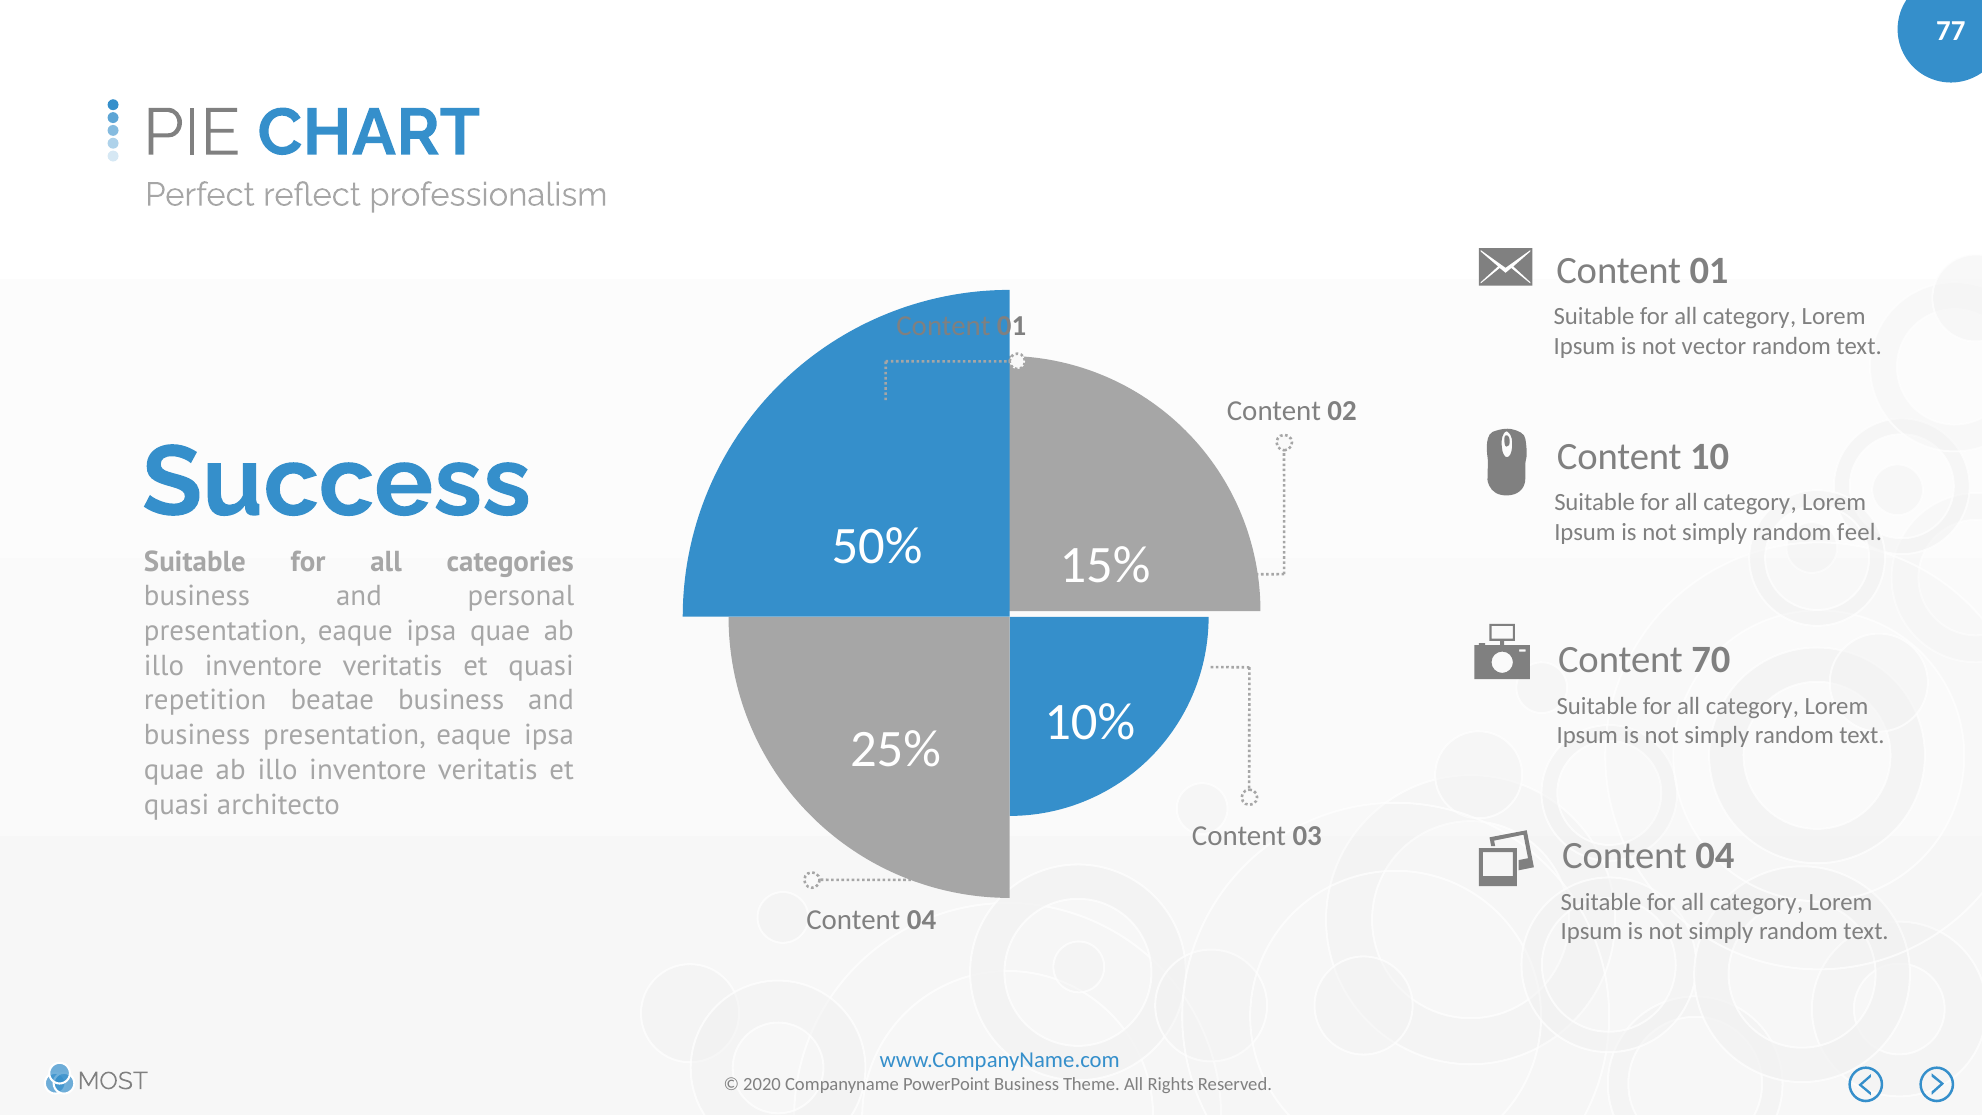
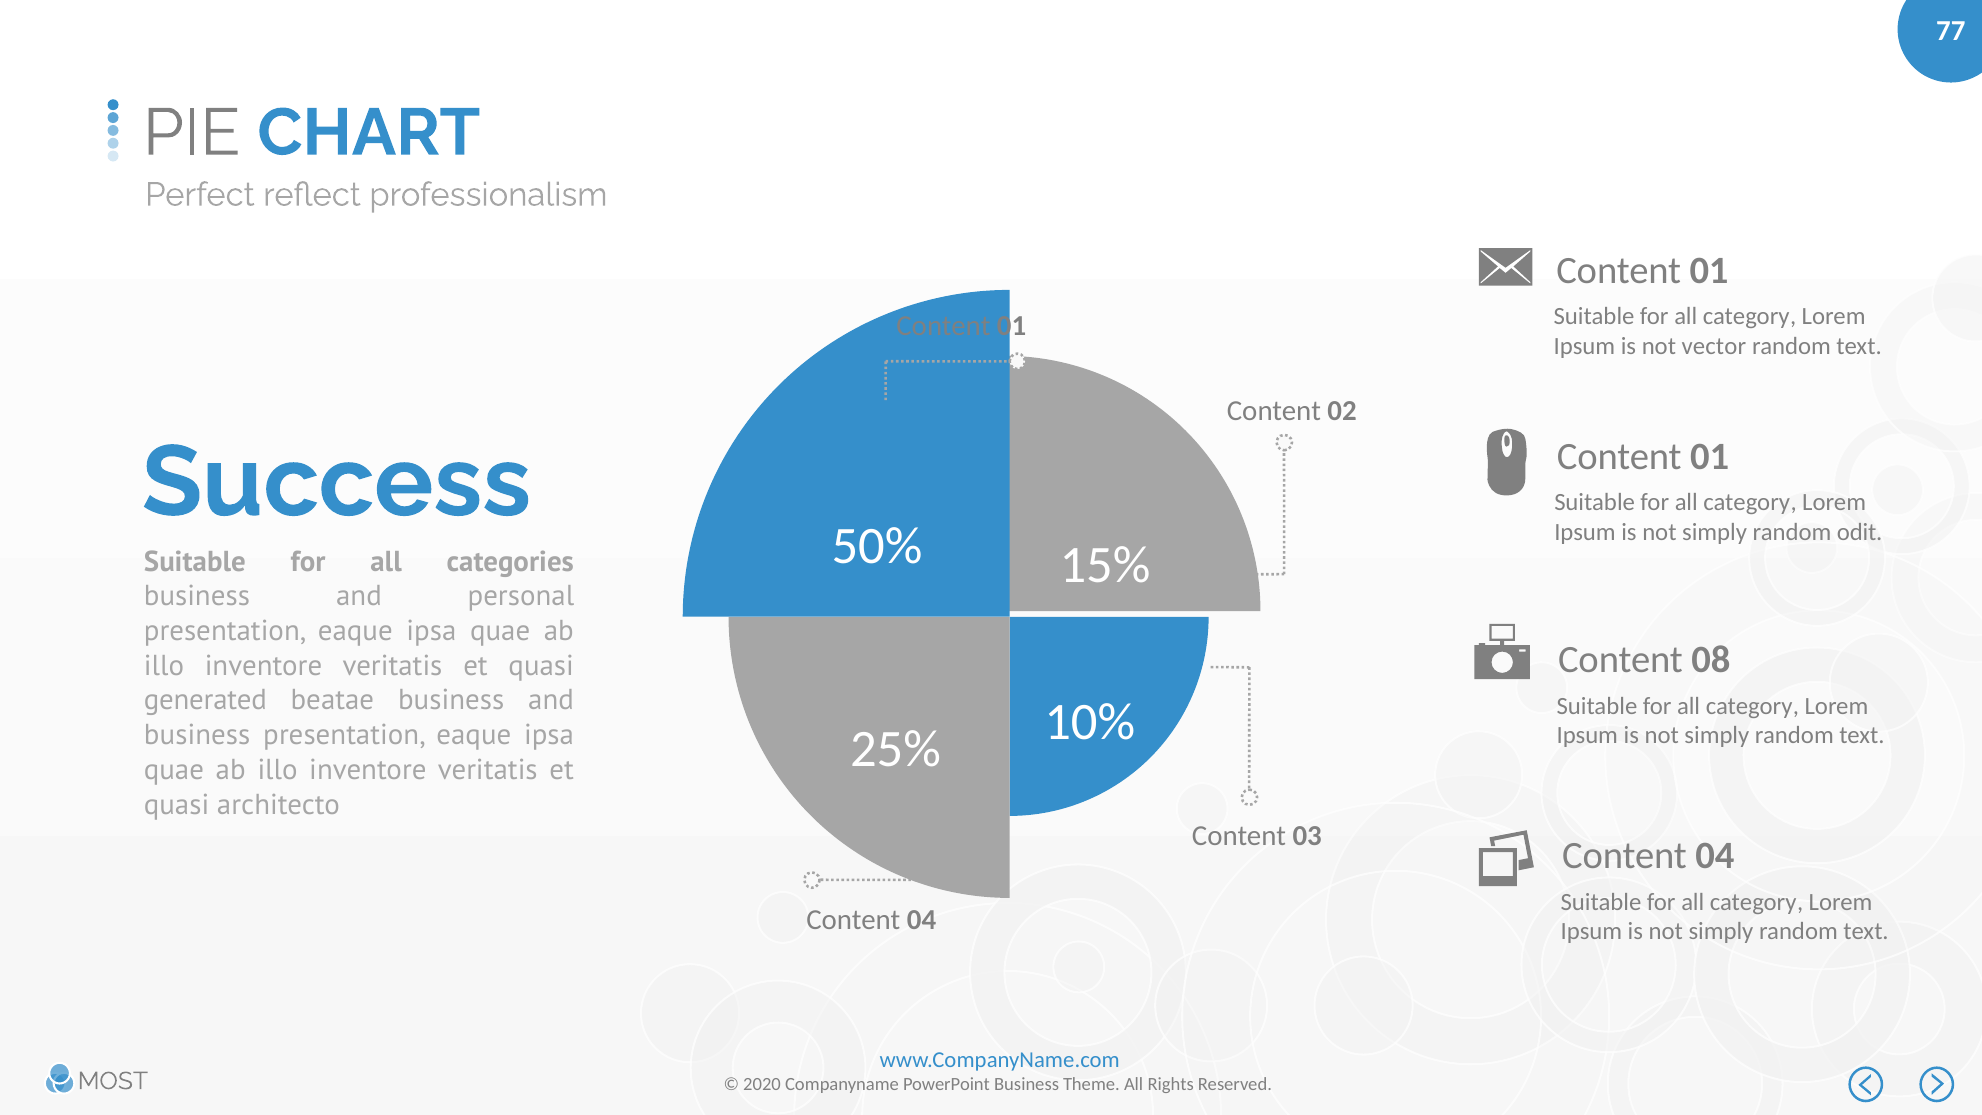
10: 10 -> 01 (1710, 456)
feel: feel -> odit (1860, 532)
70: 70 -> 08 (1711, 660)
repetition: repetition -> generated (205, 700)
